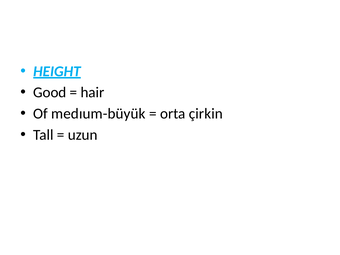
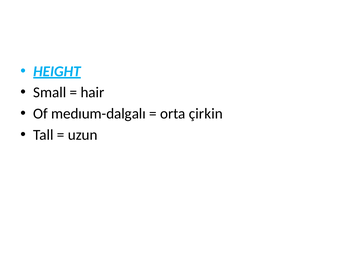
Good: Good -> Small (50, 92)
medıum-büyük: medıum-büyük -> medıum-dalgalı (98, 114)
